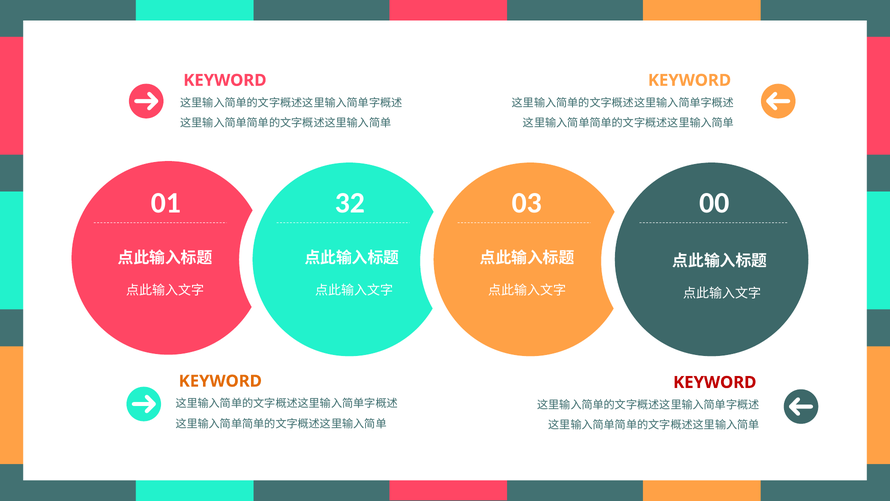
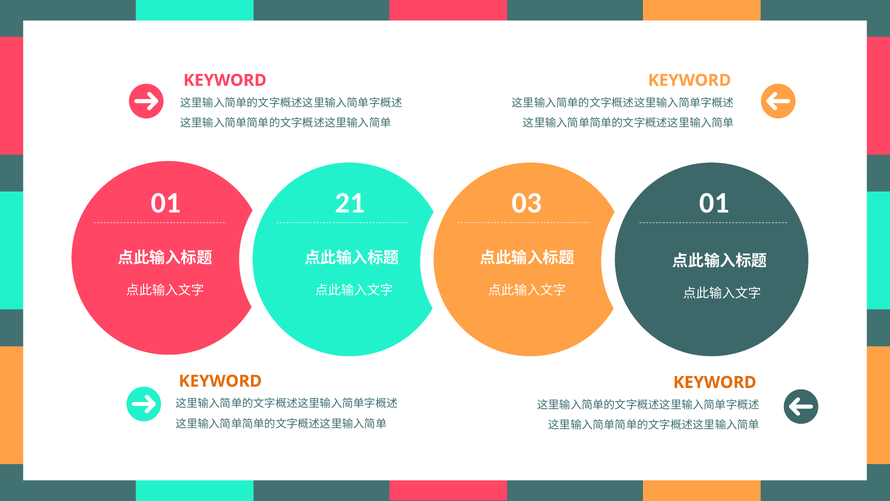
32: 32 -> 21 (350, 203)
03 00: 00 -> 01 (714, 203)
KEYWORD colour: red -> orange (715, 382)
